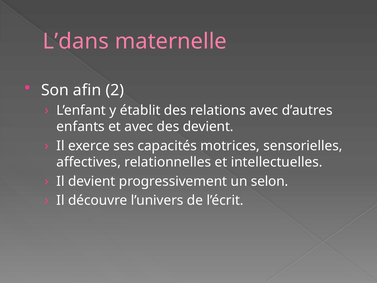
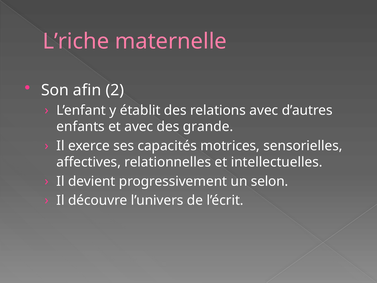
L’dans: L’dans -> L’riche (76, 41)
des devient: devient -> grande (208, 127)
